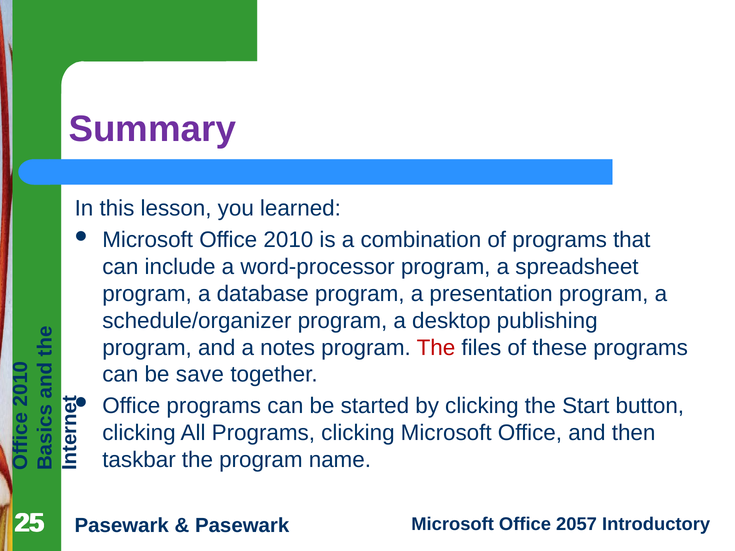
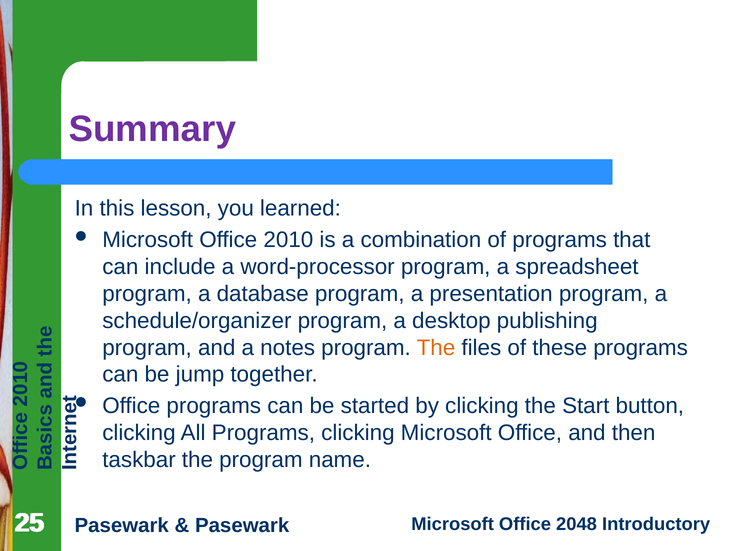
The colour: red -> orange (436, 348)
save: save -> jump (200, 375)
2057: 2057 -> 2048 (577, 524)
